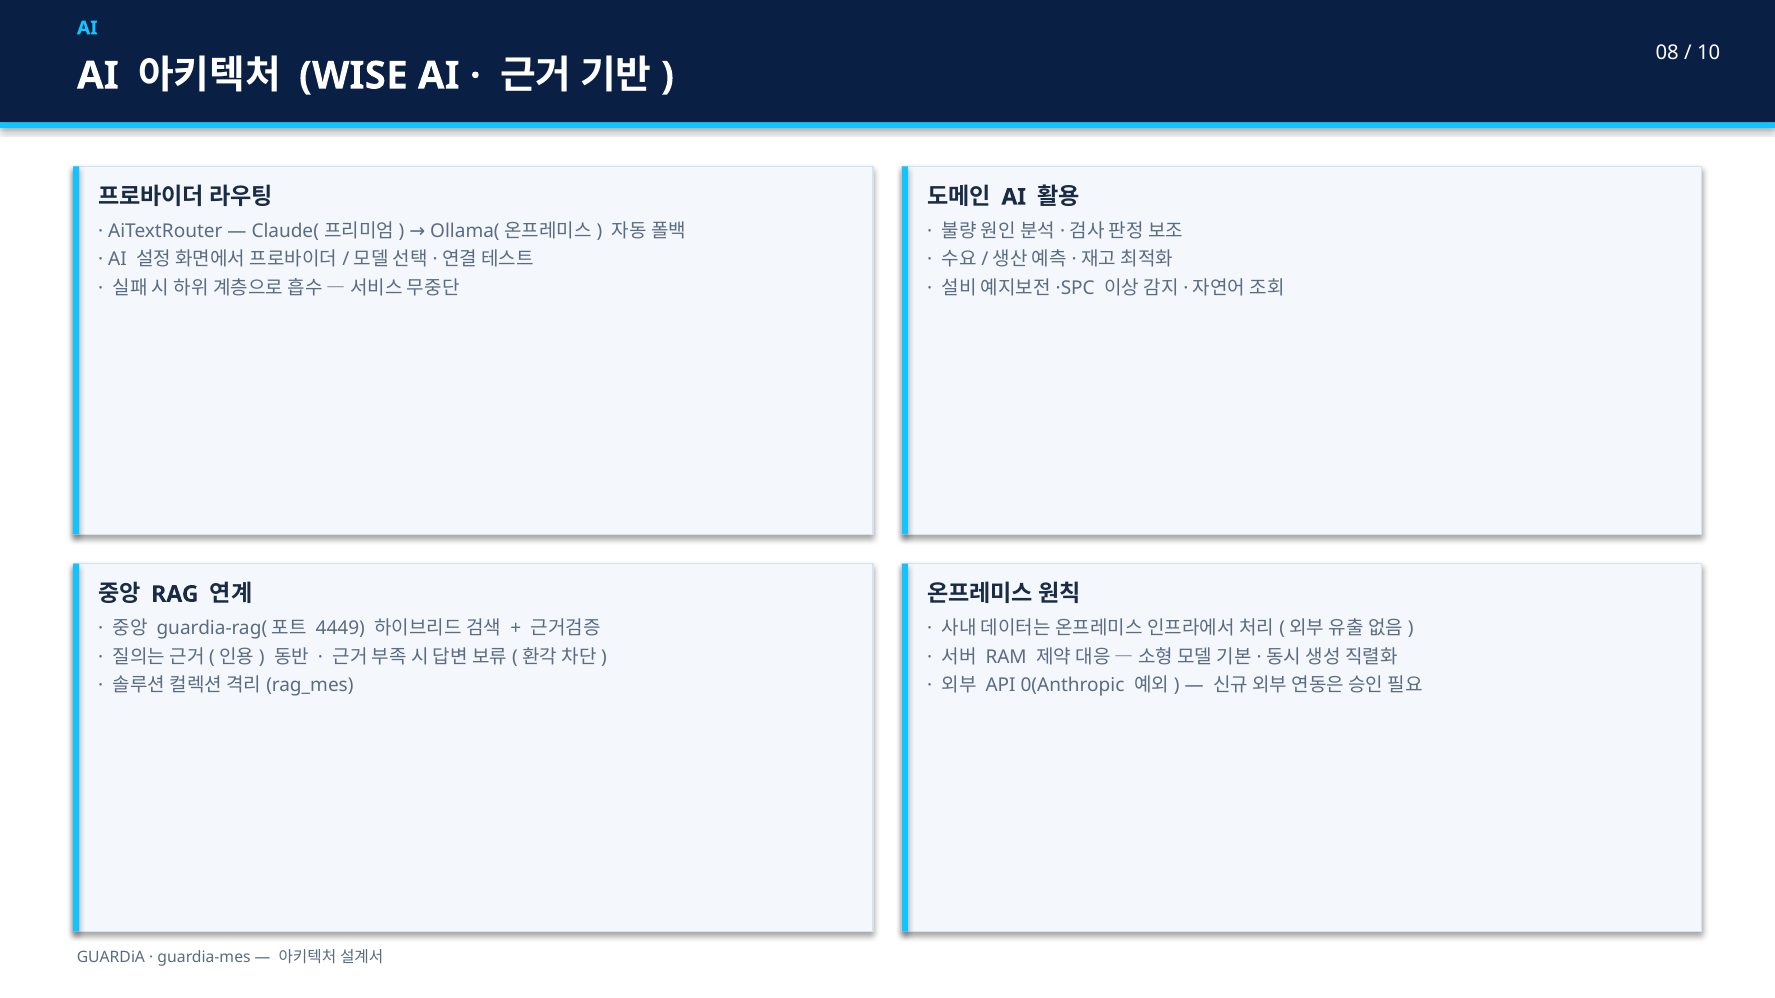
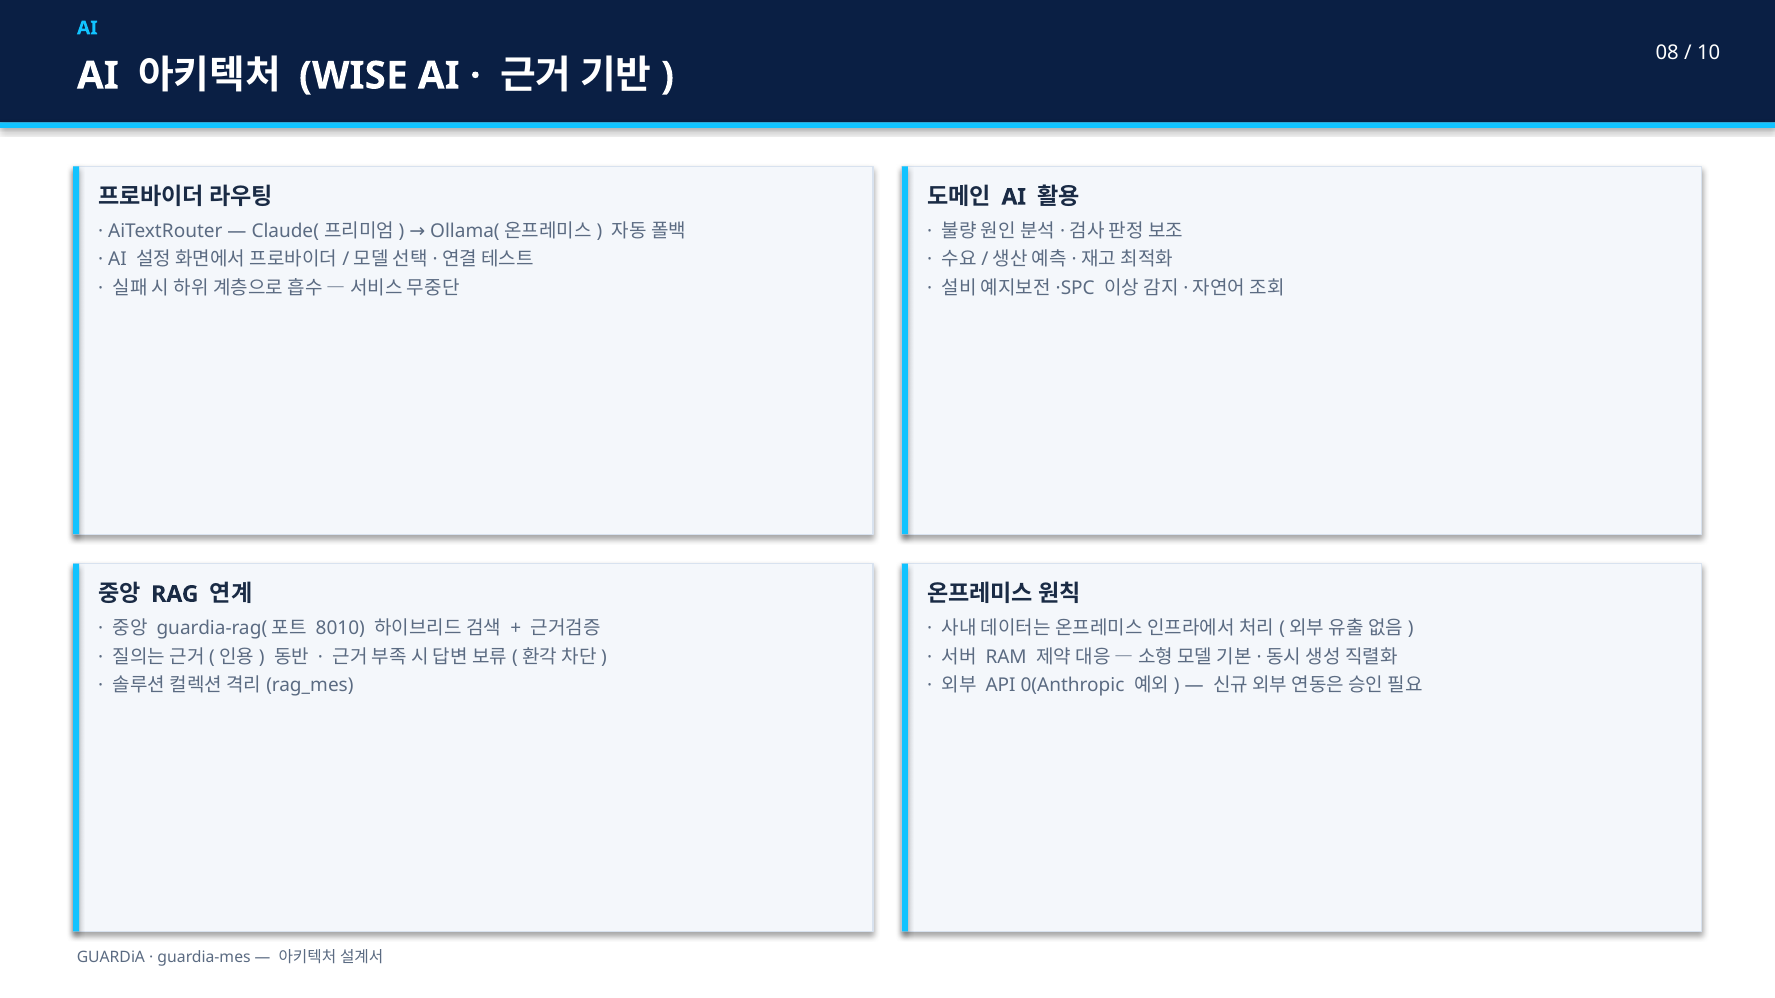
4449: 4449 -> 8010 (340, 629)
